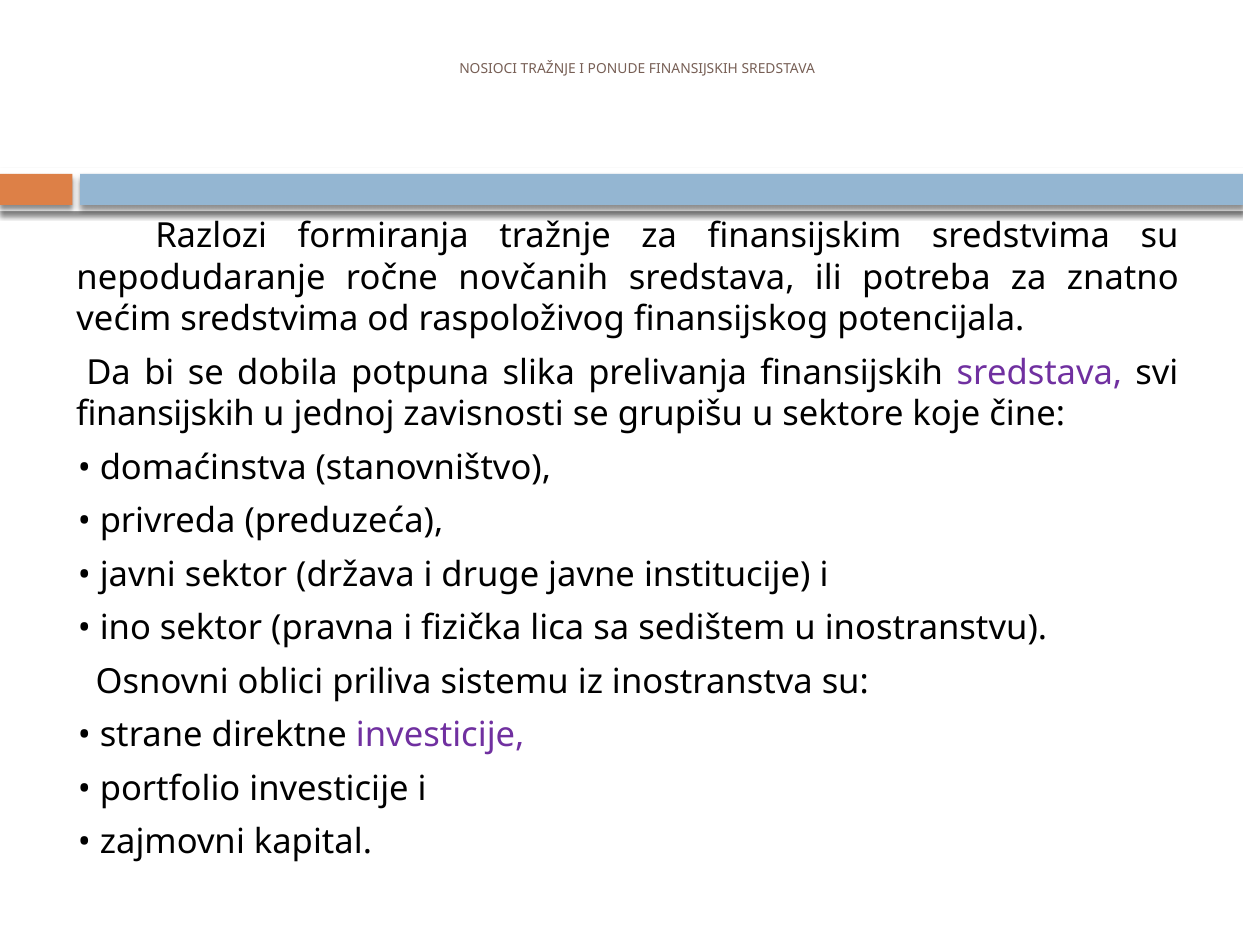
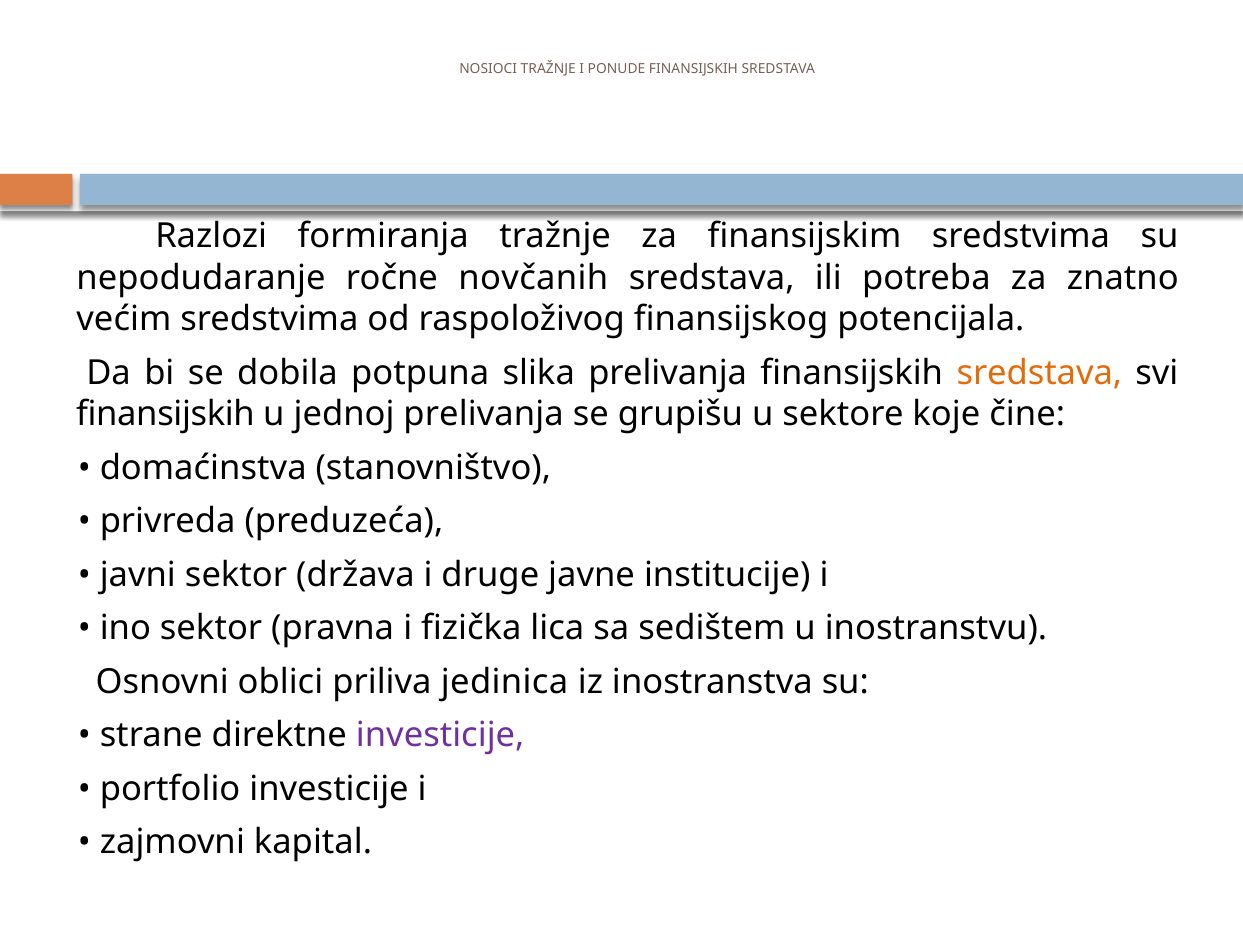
sredstava colour: purple -> orange (1039, 373)
jednoj zavisnosti: zavisnosti -> prelivanja (484, 414)
sistemu: sistemu -> jedinica (505, 682)
